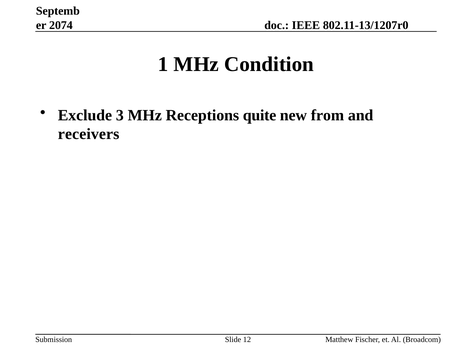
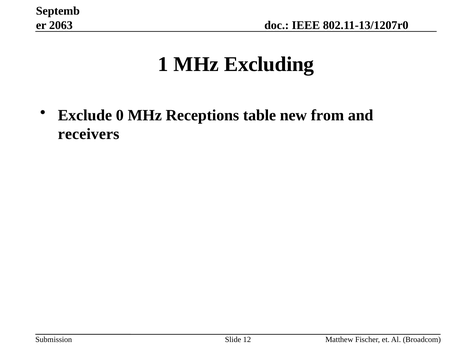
2074: 2074 -> 2063 (61, 25)
Condition: Condition -> Excluding (269, 64)
3: 3 -> 0 (120, 115)
quite: quite -> table (260, 115)
